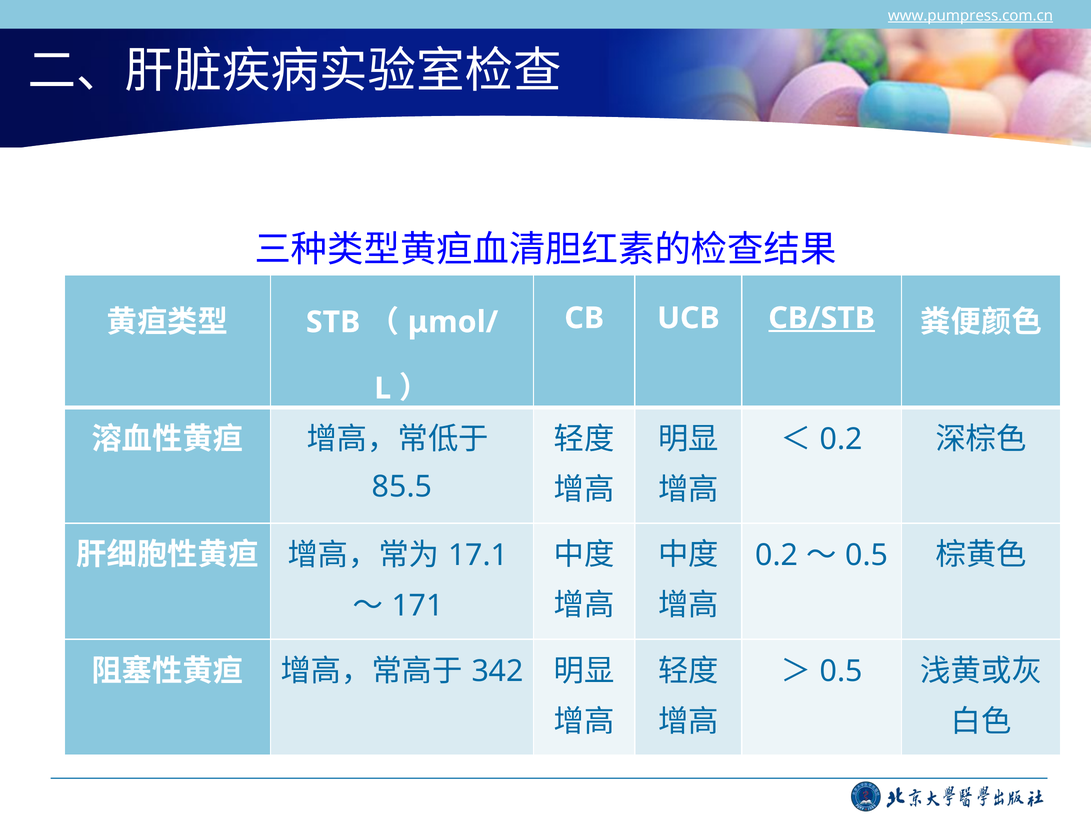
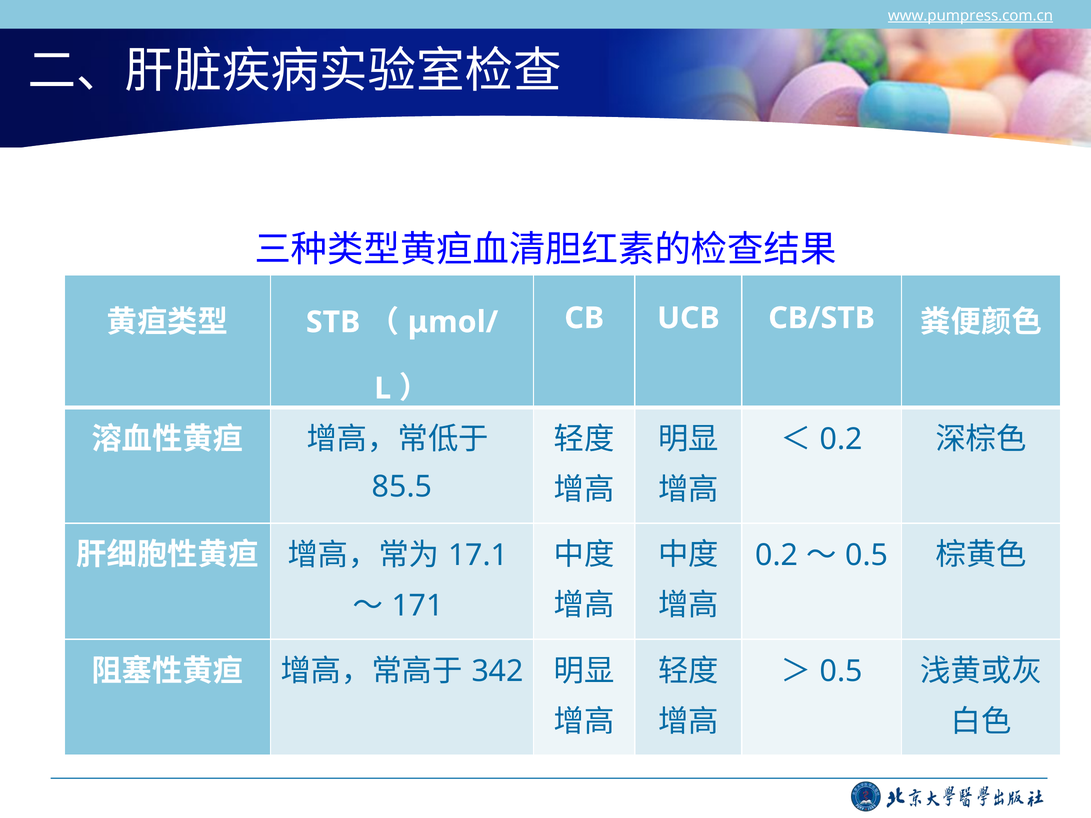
CB/STB underline: present -> none (822, 318)
